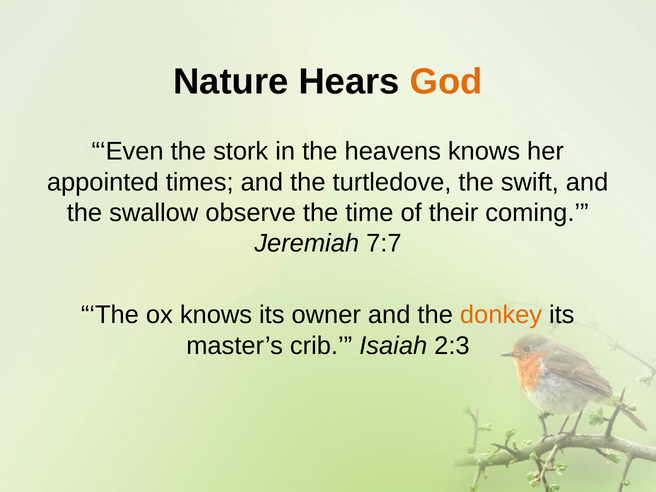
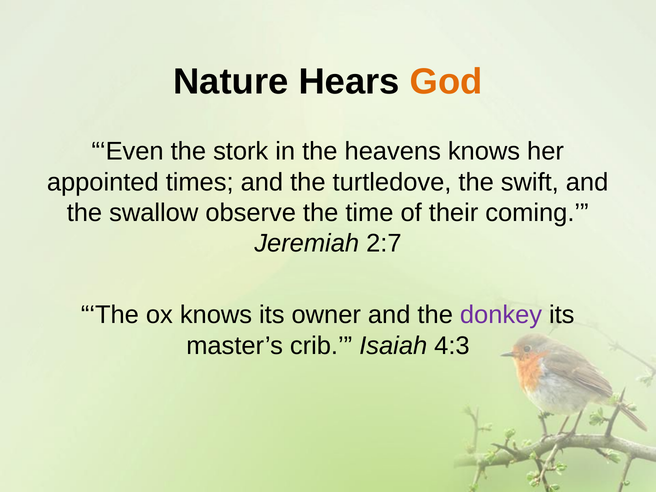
7:7: 7:7 -> 2:7 (384, 243)
donkey colour: orange -> purple (501, 315)
2:3: 2:3 -> 4:3 (452, 346)
